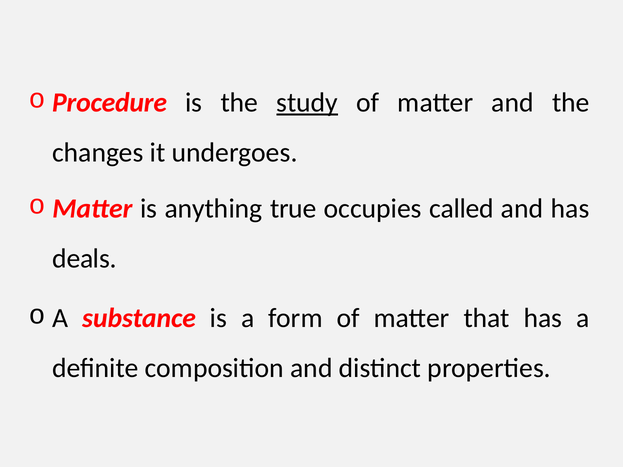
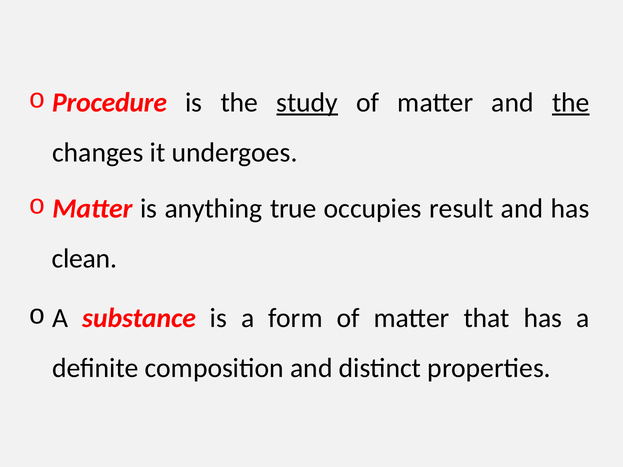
the underline: none -> present (571, 103)
called: called -> result (461, 209)
deals: deals -> clean (84, 259)
